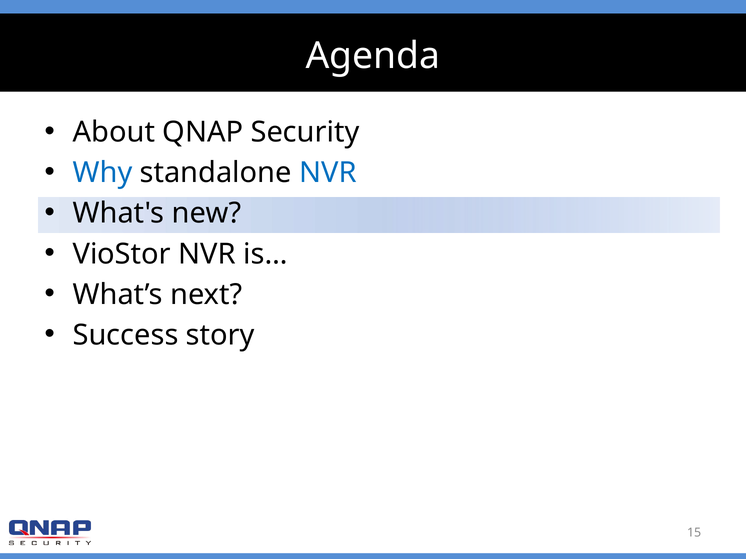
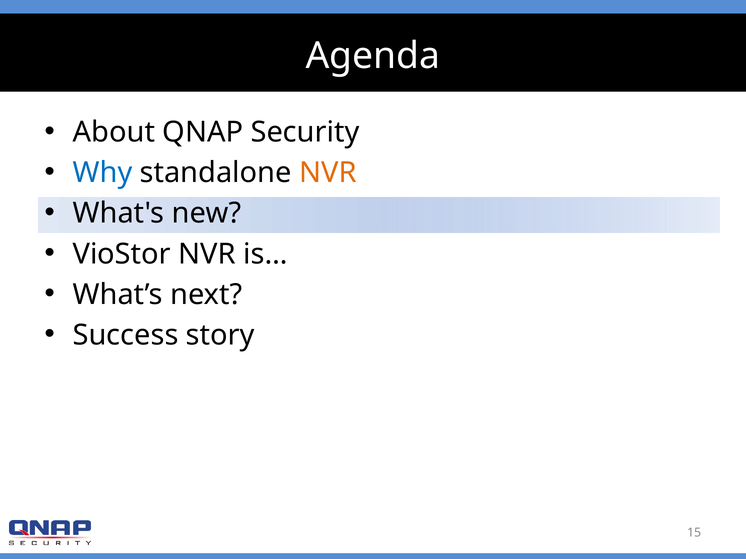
NVR colour: blue -> orange (328, 173)
